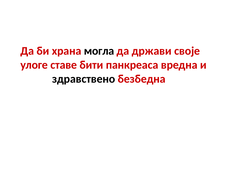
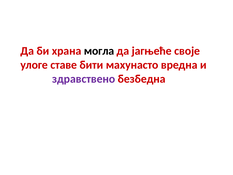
држави: држави -> јагњеће (152, 51)
панкреаса: панкреаса -> махунасто (132, 65)
здравствено colour: black -> purple (84, 79)
